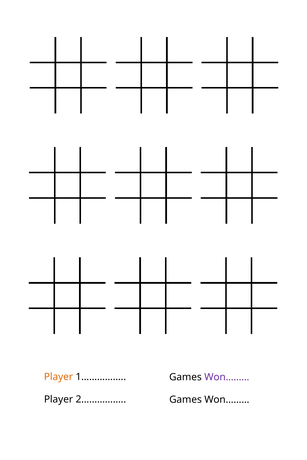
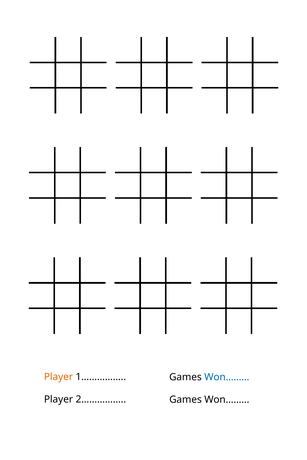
Won……… colour: purple -> blue (227, 378)
